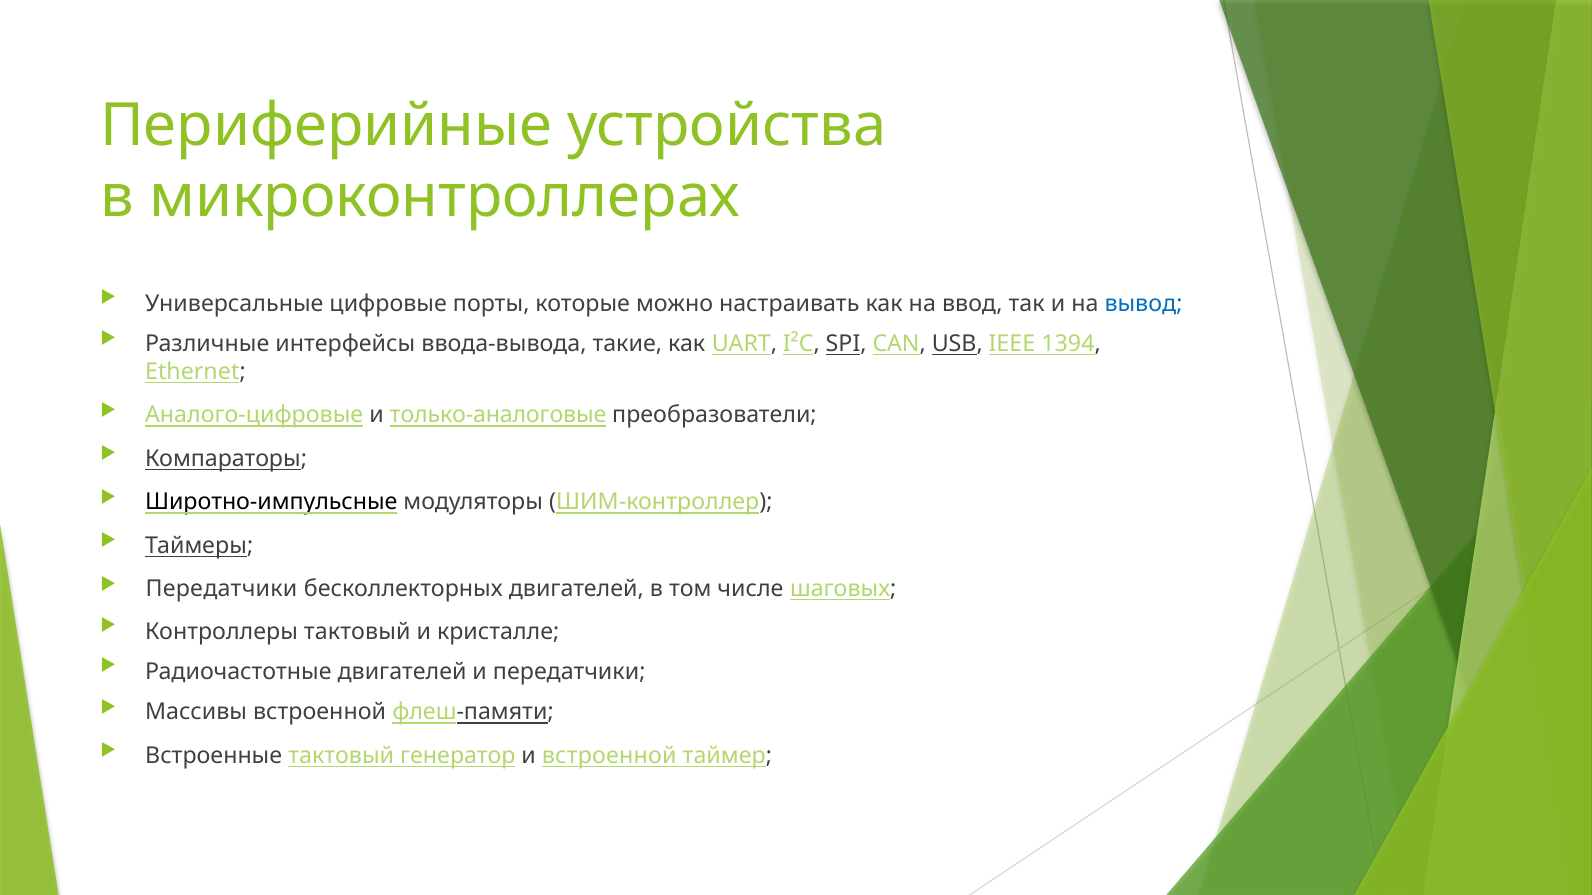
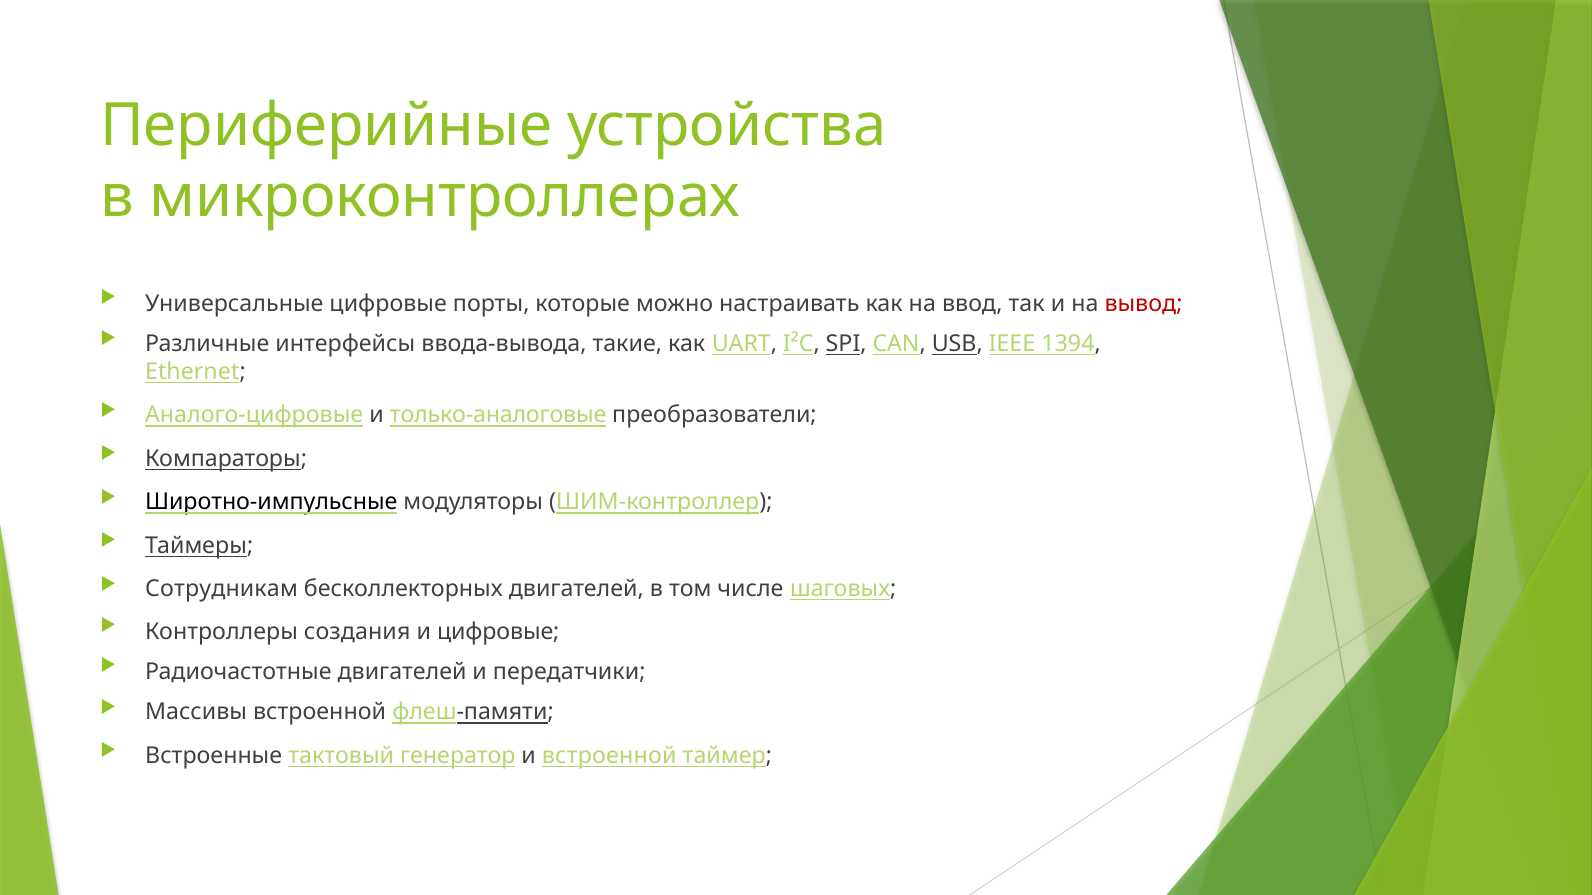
вывод colour: blue -> red (1143, 304)
Передатчики: Передатчики -> Сотрудникам (222, 589)
Контроллеры тактовый: тактовый -> создания (357, 632)
и кристалле: кристалле -> цифровые (498, 632)
